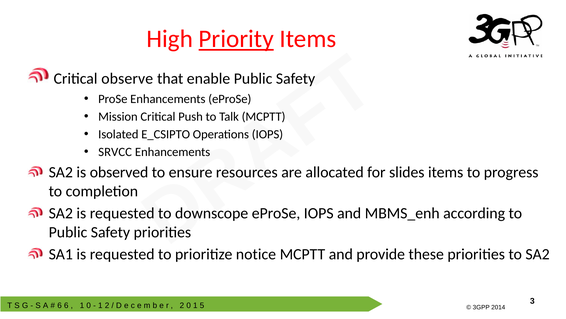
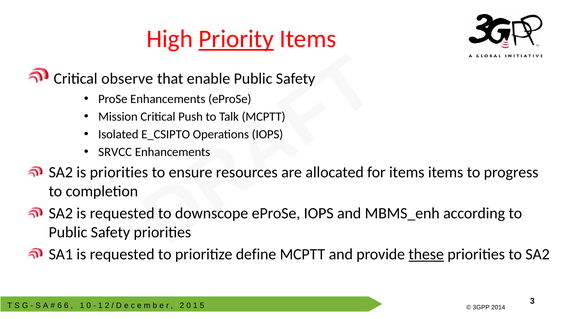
is observed: observed -> priorities (119, 172)
for slides: slides -> items (407, 172)
notice: notice -> define (256, 254)
these underline: none -> present (426, 254)
